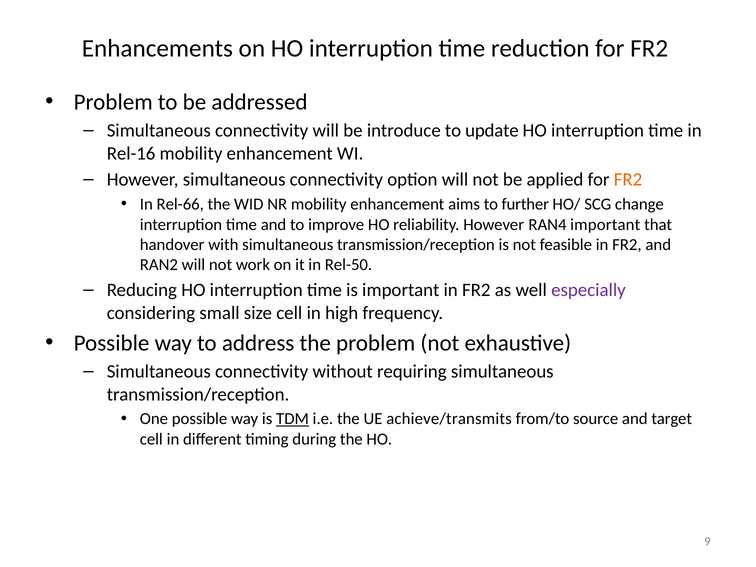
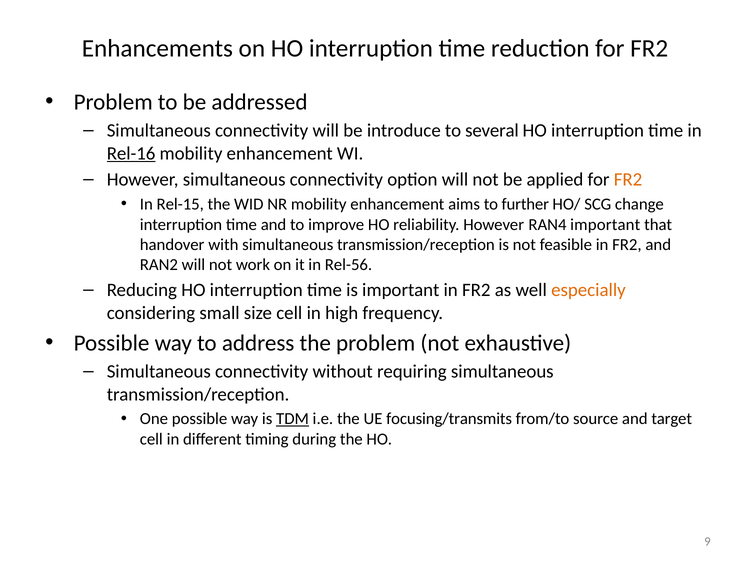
update: update -> several (492, 131)
Rel-16 underline: none -> present (131, 153)
Rel-66: Rel-66 -> Rel-15 (180, 204)
Rel-50: Rel-50 -> Rel-56 (348, 265)
especially colour: purple -> orange (588, 290)
achieve/transmits: achieve/transmits -> focusing/transmits (449, 419)
